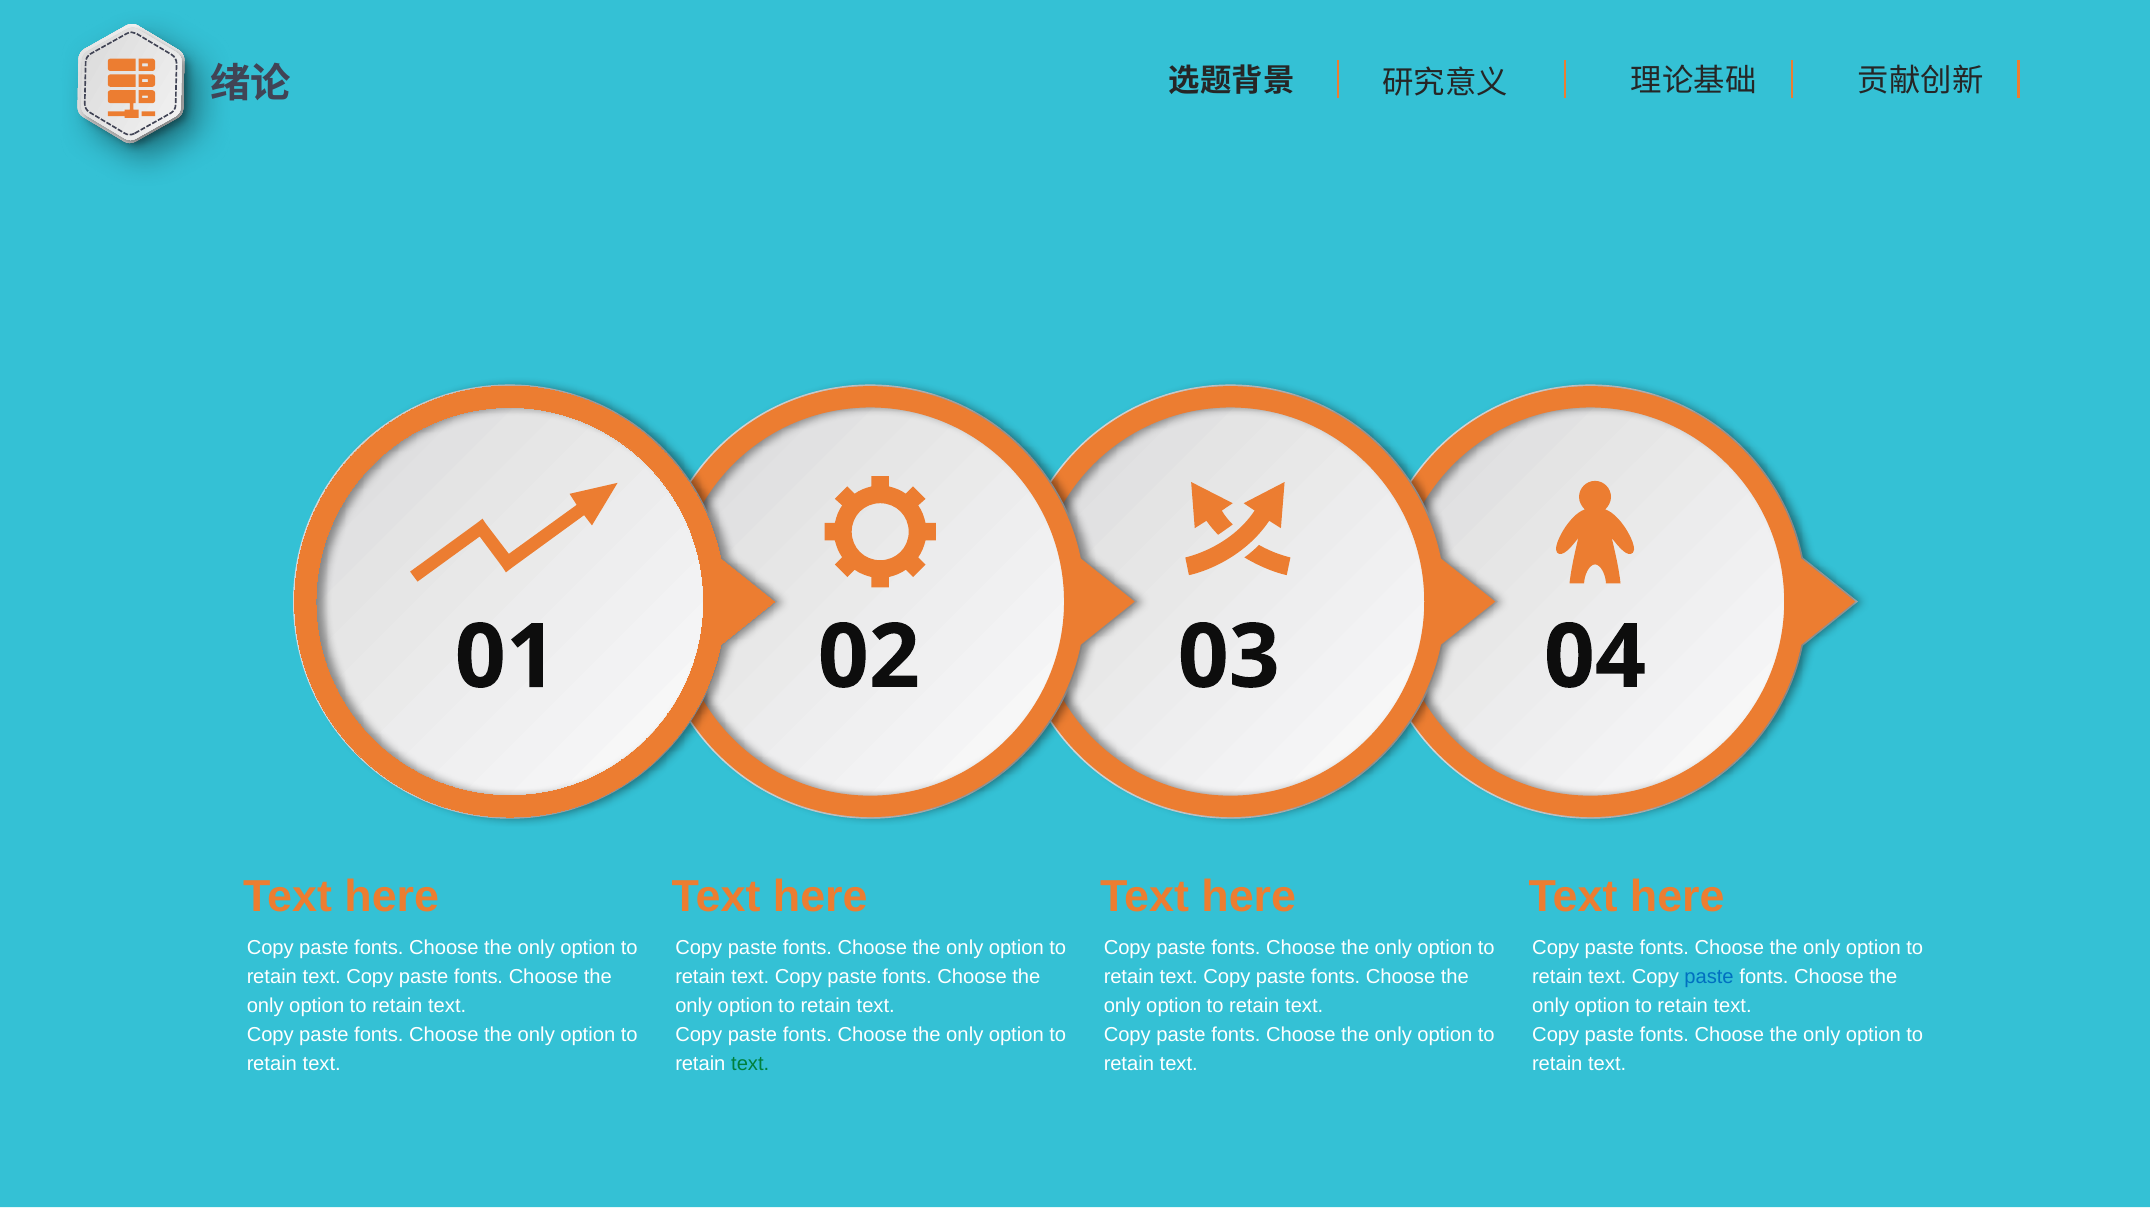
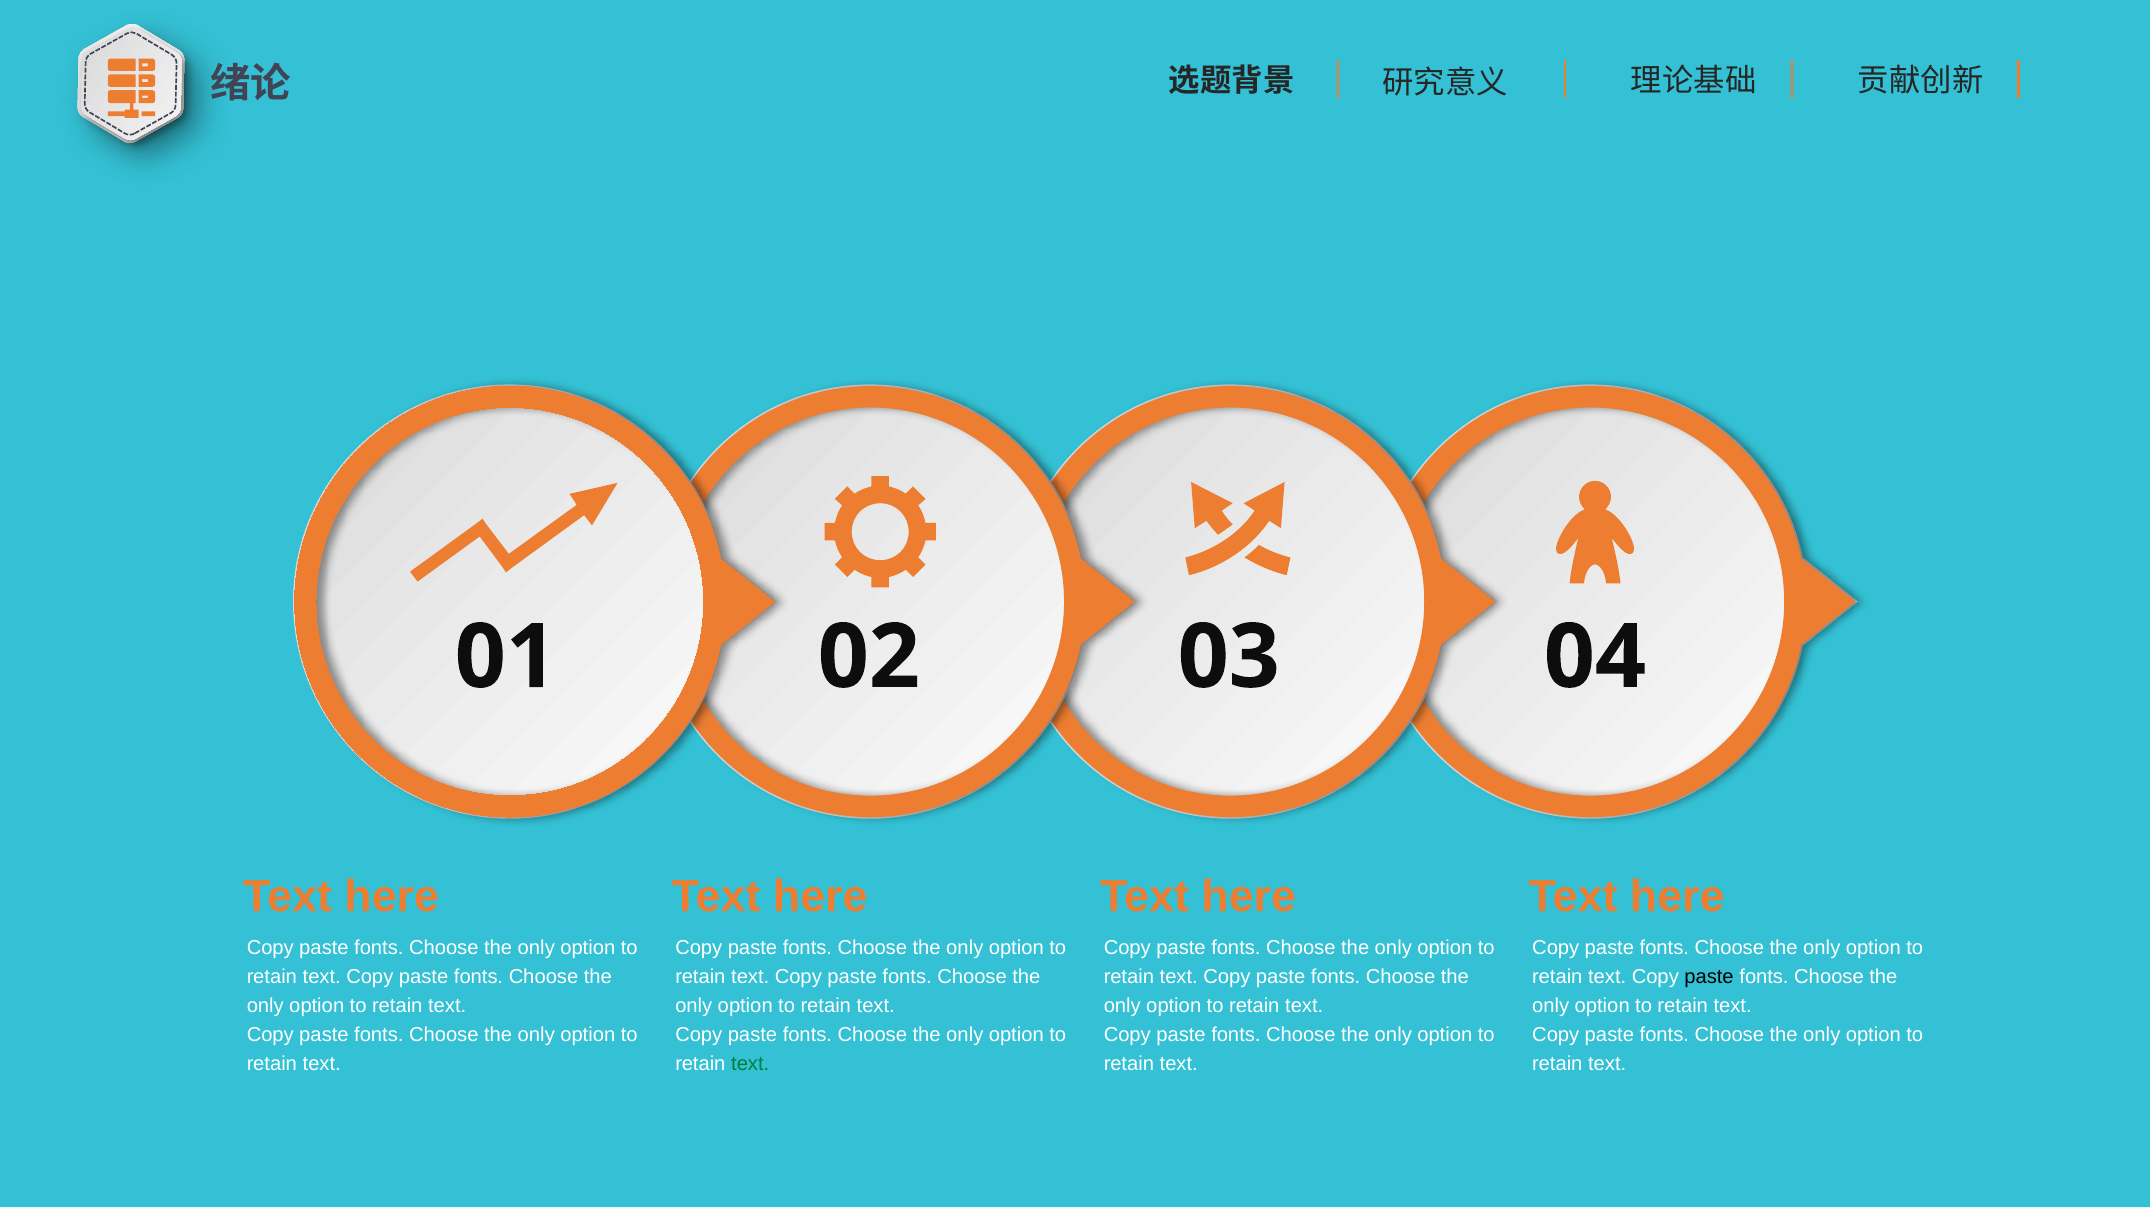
paste colour: blue -> black (1709, 977)
